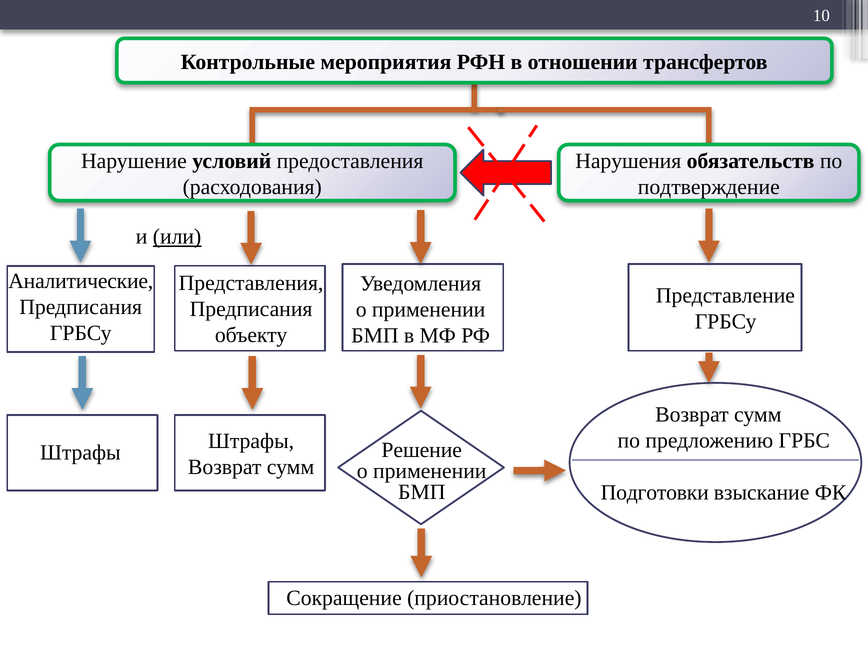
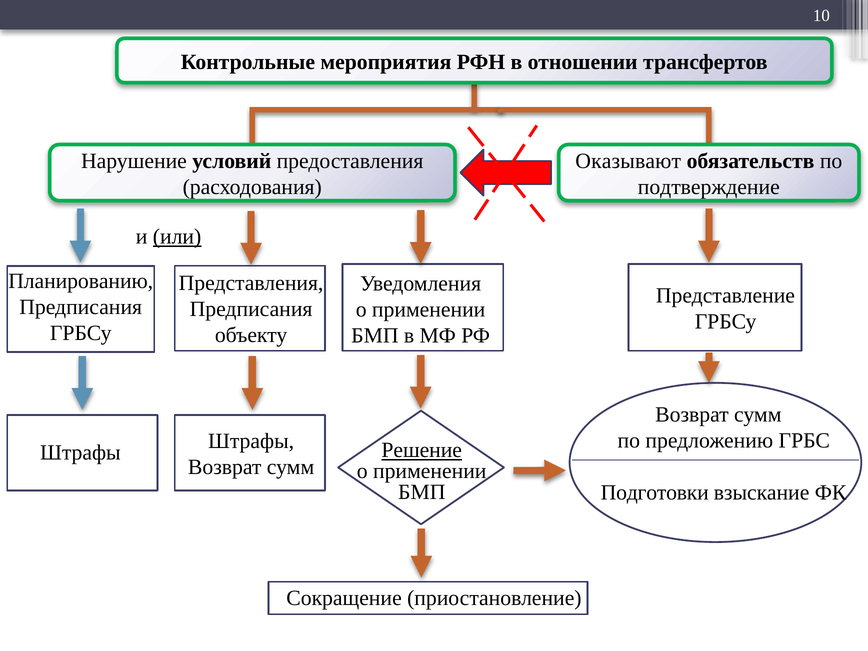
Нарушения: Нарушения -> Оказывают (628, 161)
Аналитические: Аналитические -> Планированию (81, 281)
Решение underline: none -> present (422, 450)
